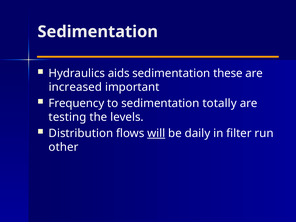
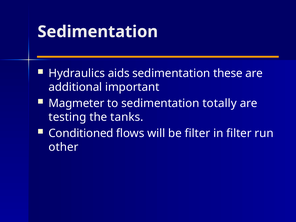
increased: increased -> additional (75, 87)
Frequency: Frequency -> Magmeter (76, 103)
levels: levels -> tanks (127, 117)
Distribution: Distribution -> Conditioned (81, 133)
will underline: present -> none (156, 133)
be daily: daily -> filter (198, 133)
